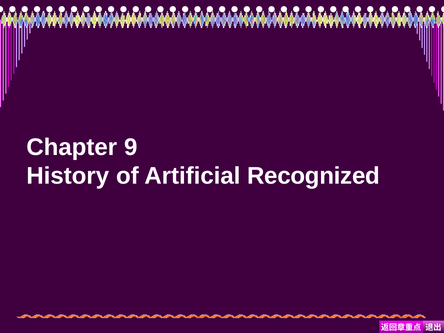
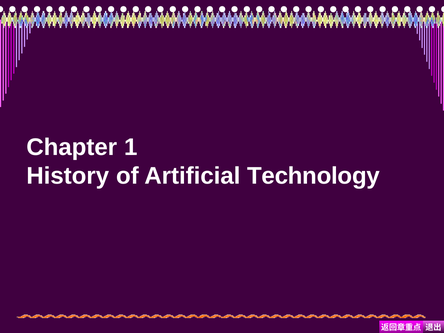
9: 9 -> 1 (131, 147)
Recognized: Recognized -> Technology (314, 176)
